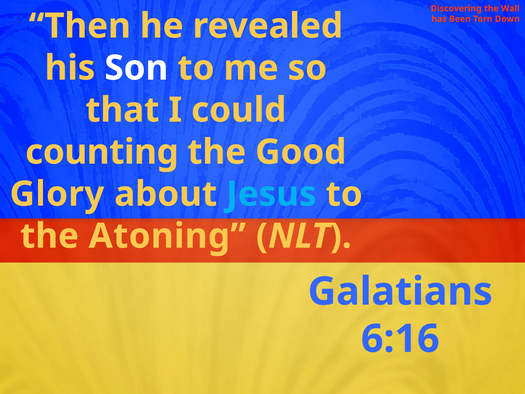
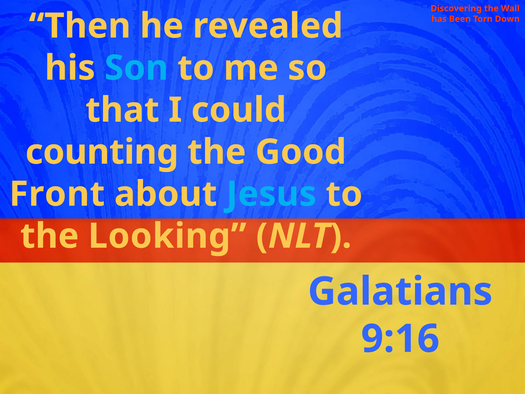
Son colour: white -> light blue (136, 68)
Glory: Glory -> Front (57, 194)
Atoning: Atoning -> Looking (167, 236)
6:16: 6:16 -> 9:16 (400, 339)
